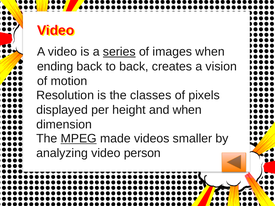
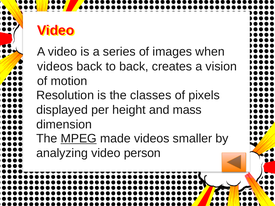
series underline: present -> none (119, 52)
ending: ending -> videos (55, 66)
and when: when -> mass (187, 110)
